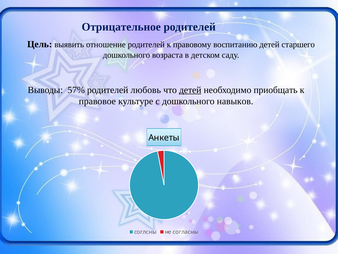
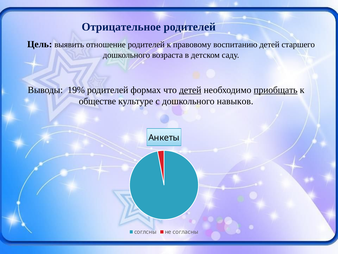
57%: 57% -> 19% (76, 90)
любовь: любовь -> формах (146, 90)
приобщать underline: none -> present (276, 90)
правовое: правовое -> обществе (97, 101)
